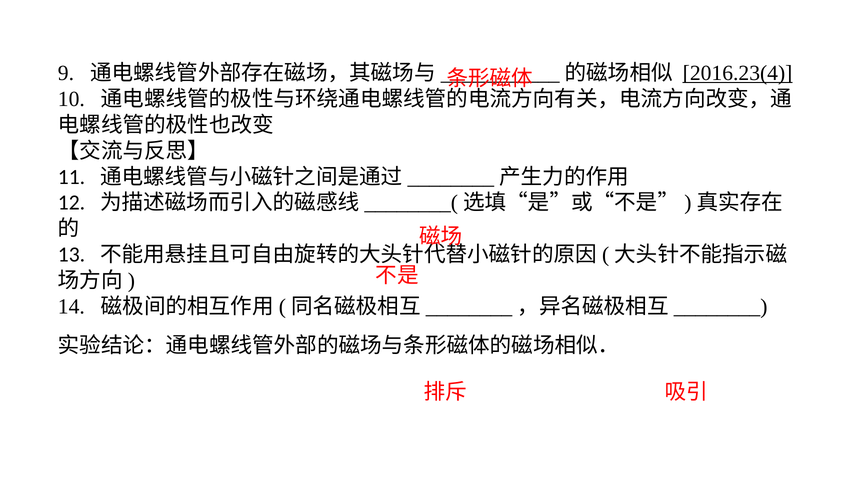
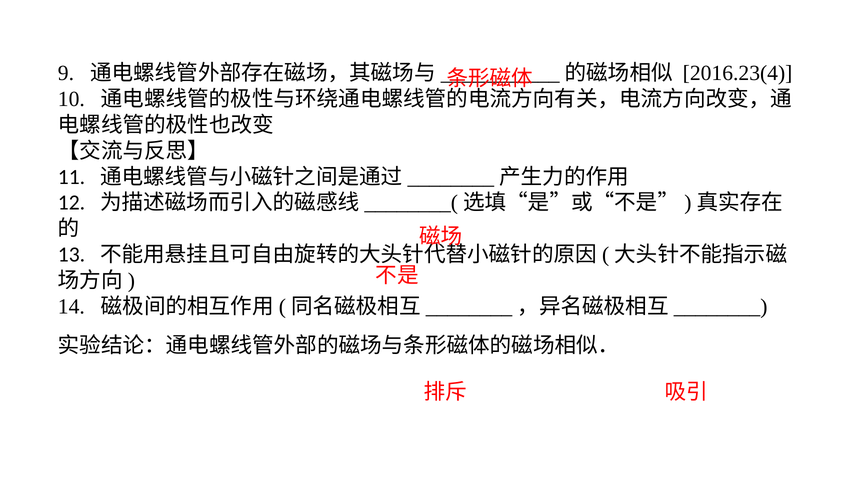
2016.23(4 underline: present -> none (738, 73)
